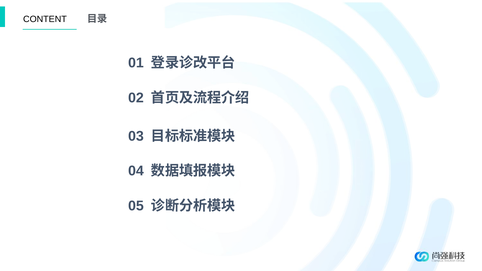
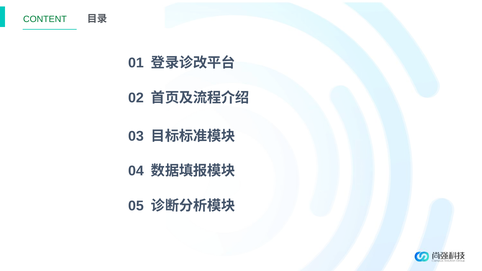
CONTENT colour: black -> green (45, 19)
